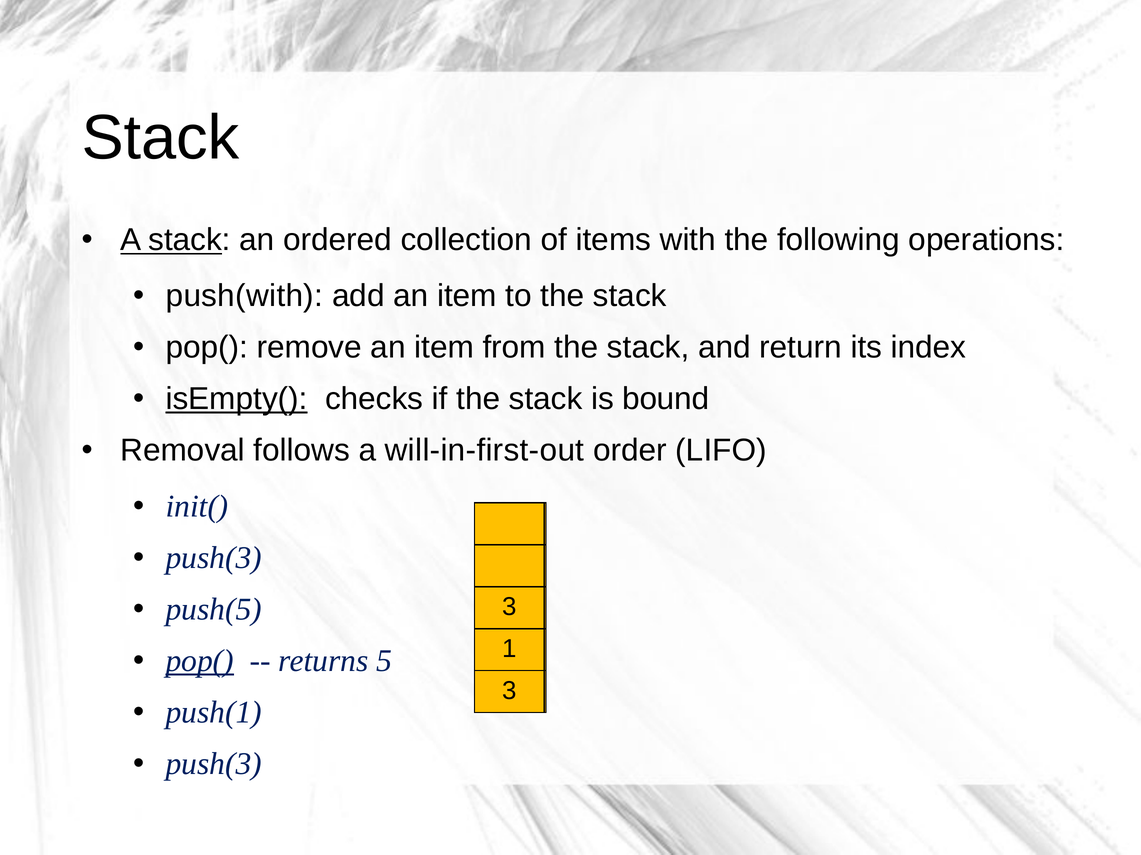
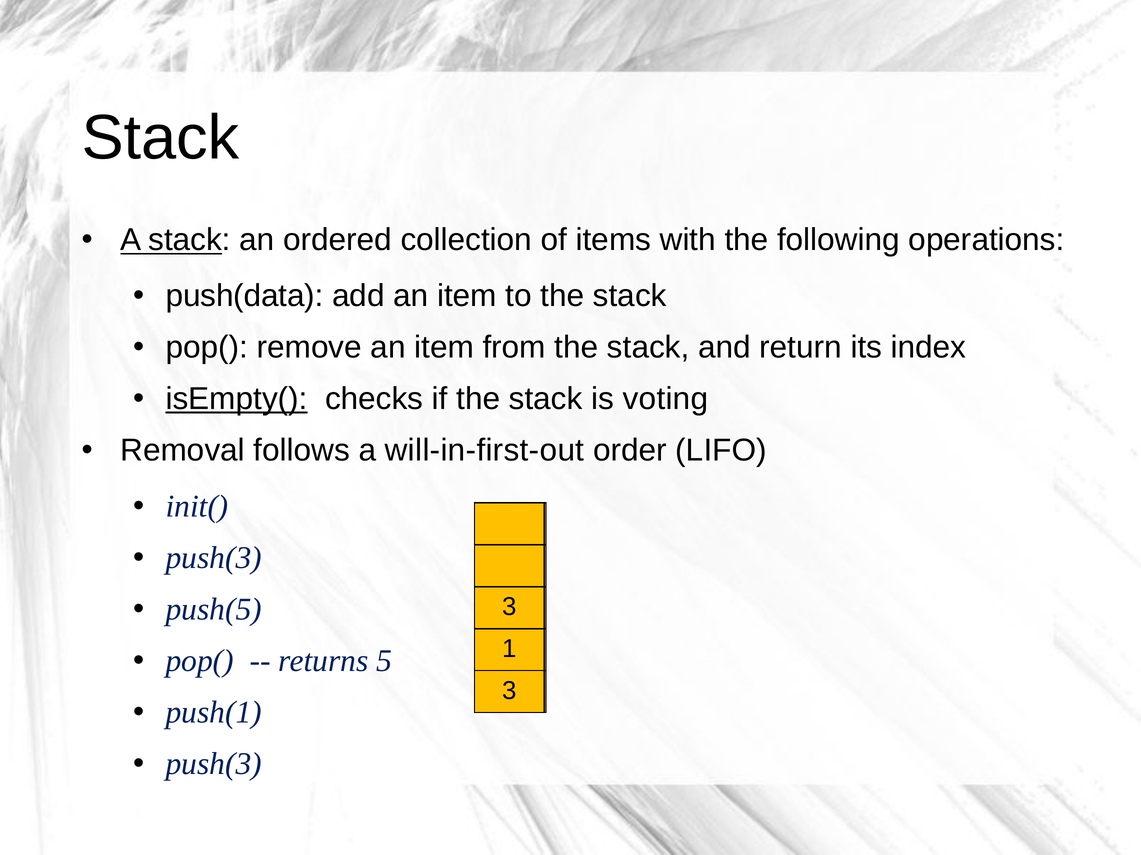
push(with: push(with -> push(data (245, 296)
bound: bound -> voting (665, 399)
pop( underline: present -> none (200, 661)
